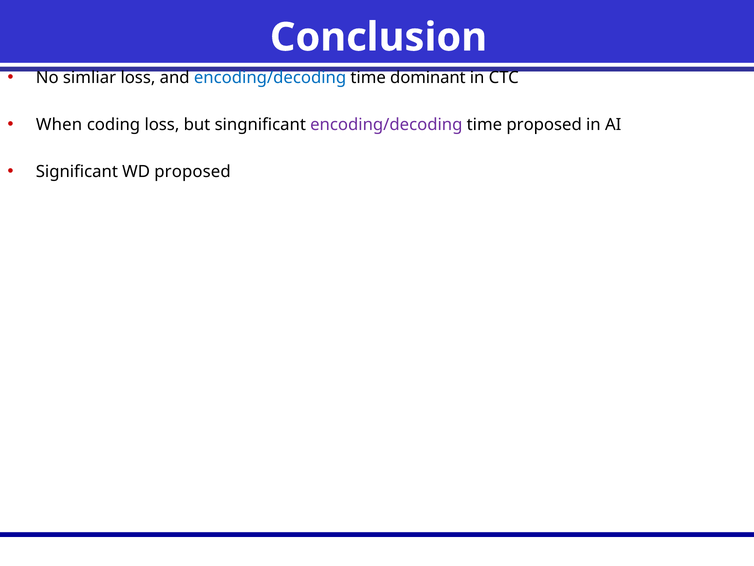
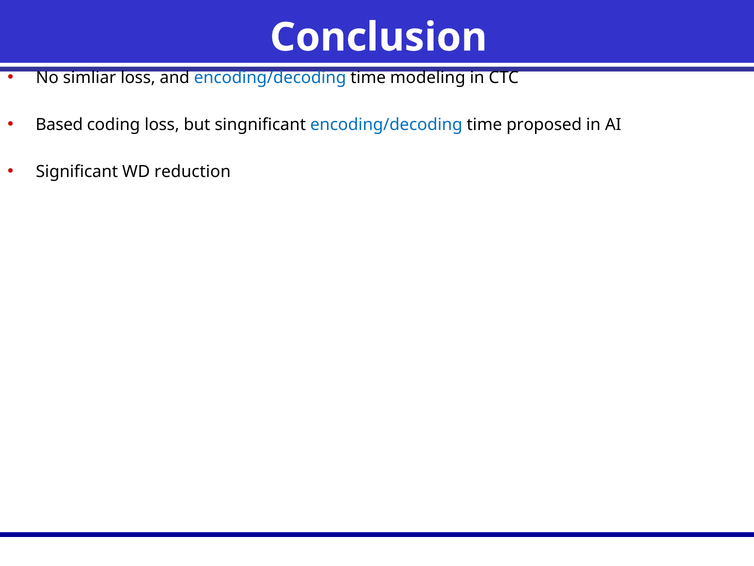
dominant: dominant -> modeling (428, 78)
When: When -> Based (59, 125)
encoding/decoding colour: purple -> blue (386, 125)
WD proposed: proposed -> reduction (193, 172)
